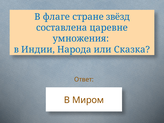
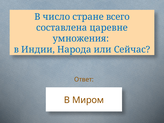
флаге: флаге -> число (56, 17)
звёзд: звёзд -> всего (118, 17)
Сказка: Сказка -> Сейчас (132, 50)
